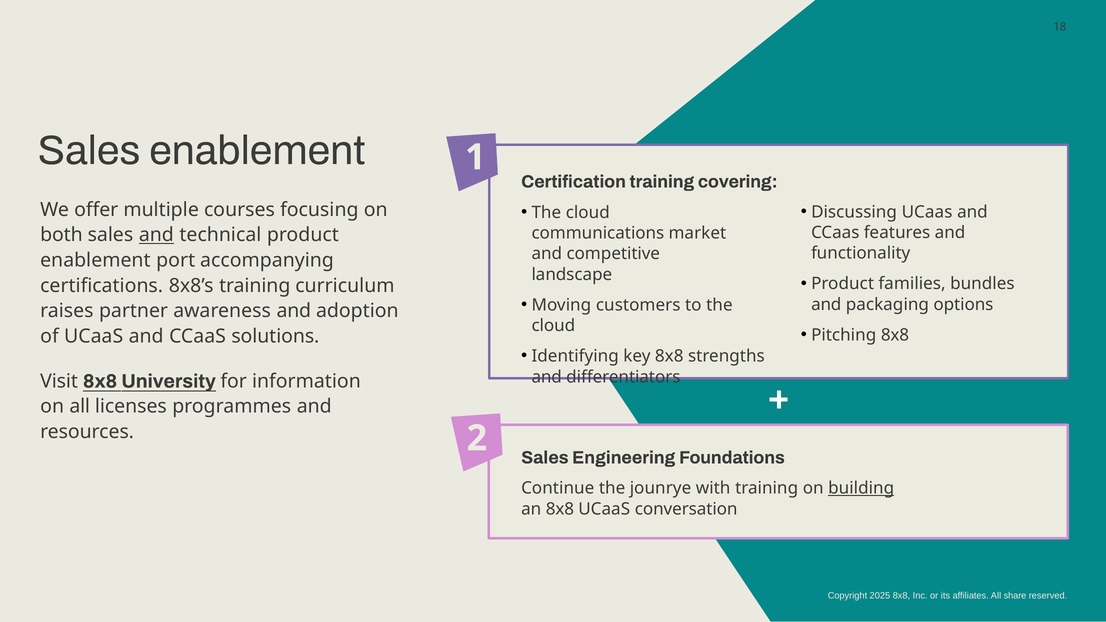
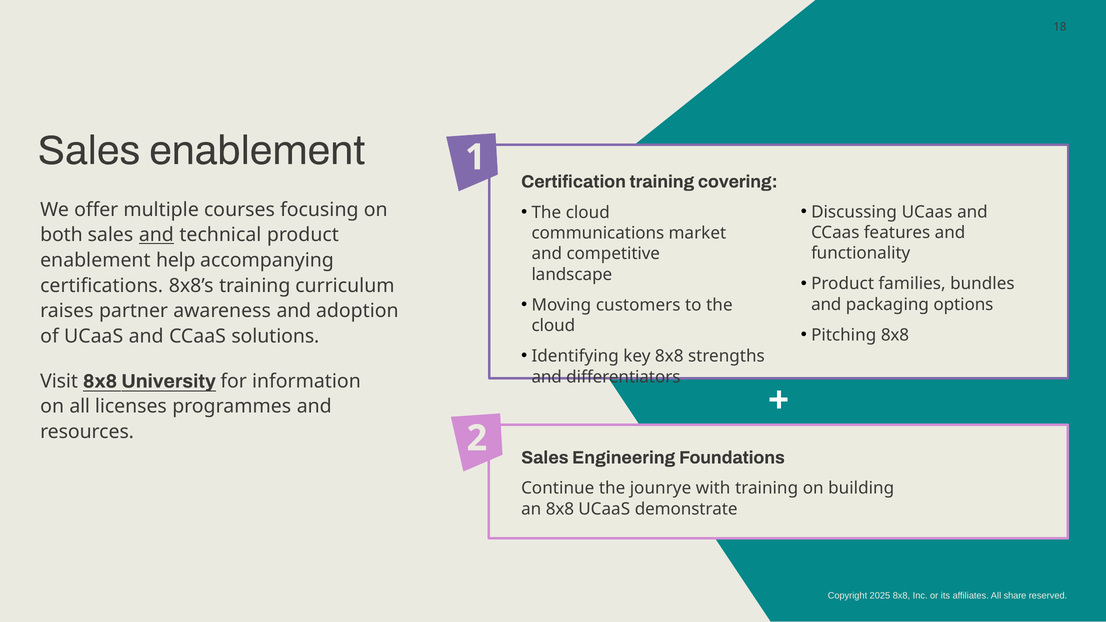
port: port -> help (176, 260)
building underline: present -> none (861, 488)
conversation: conversation -> demonstrate (686, 509)
